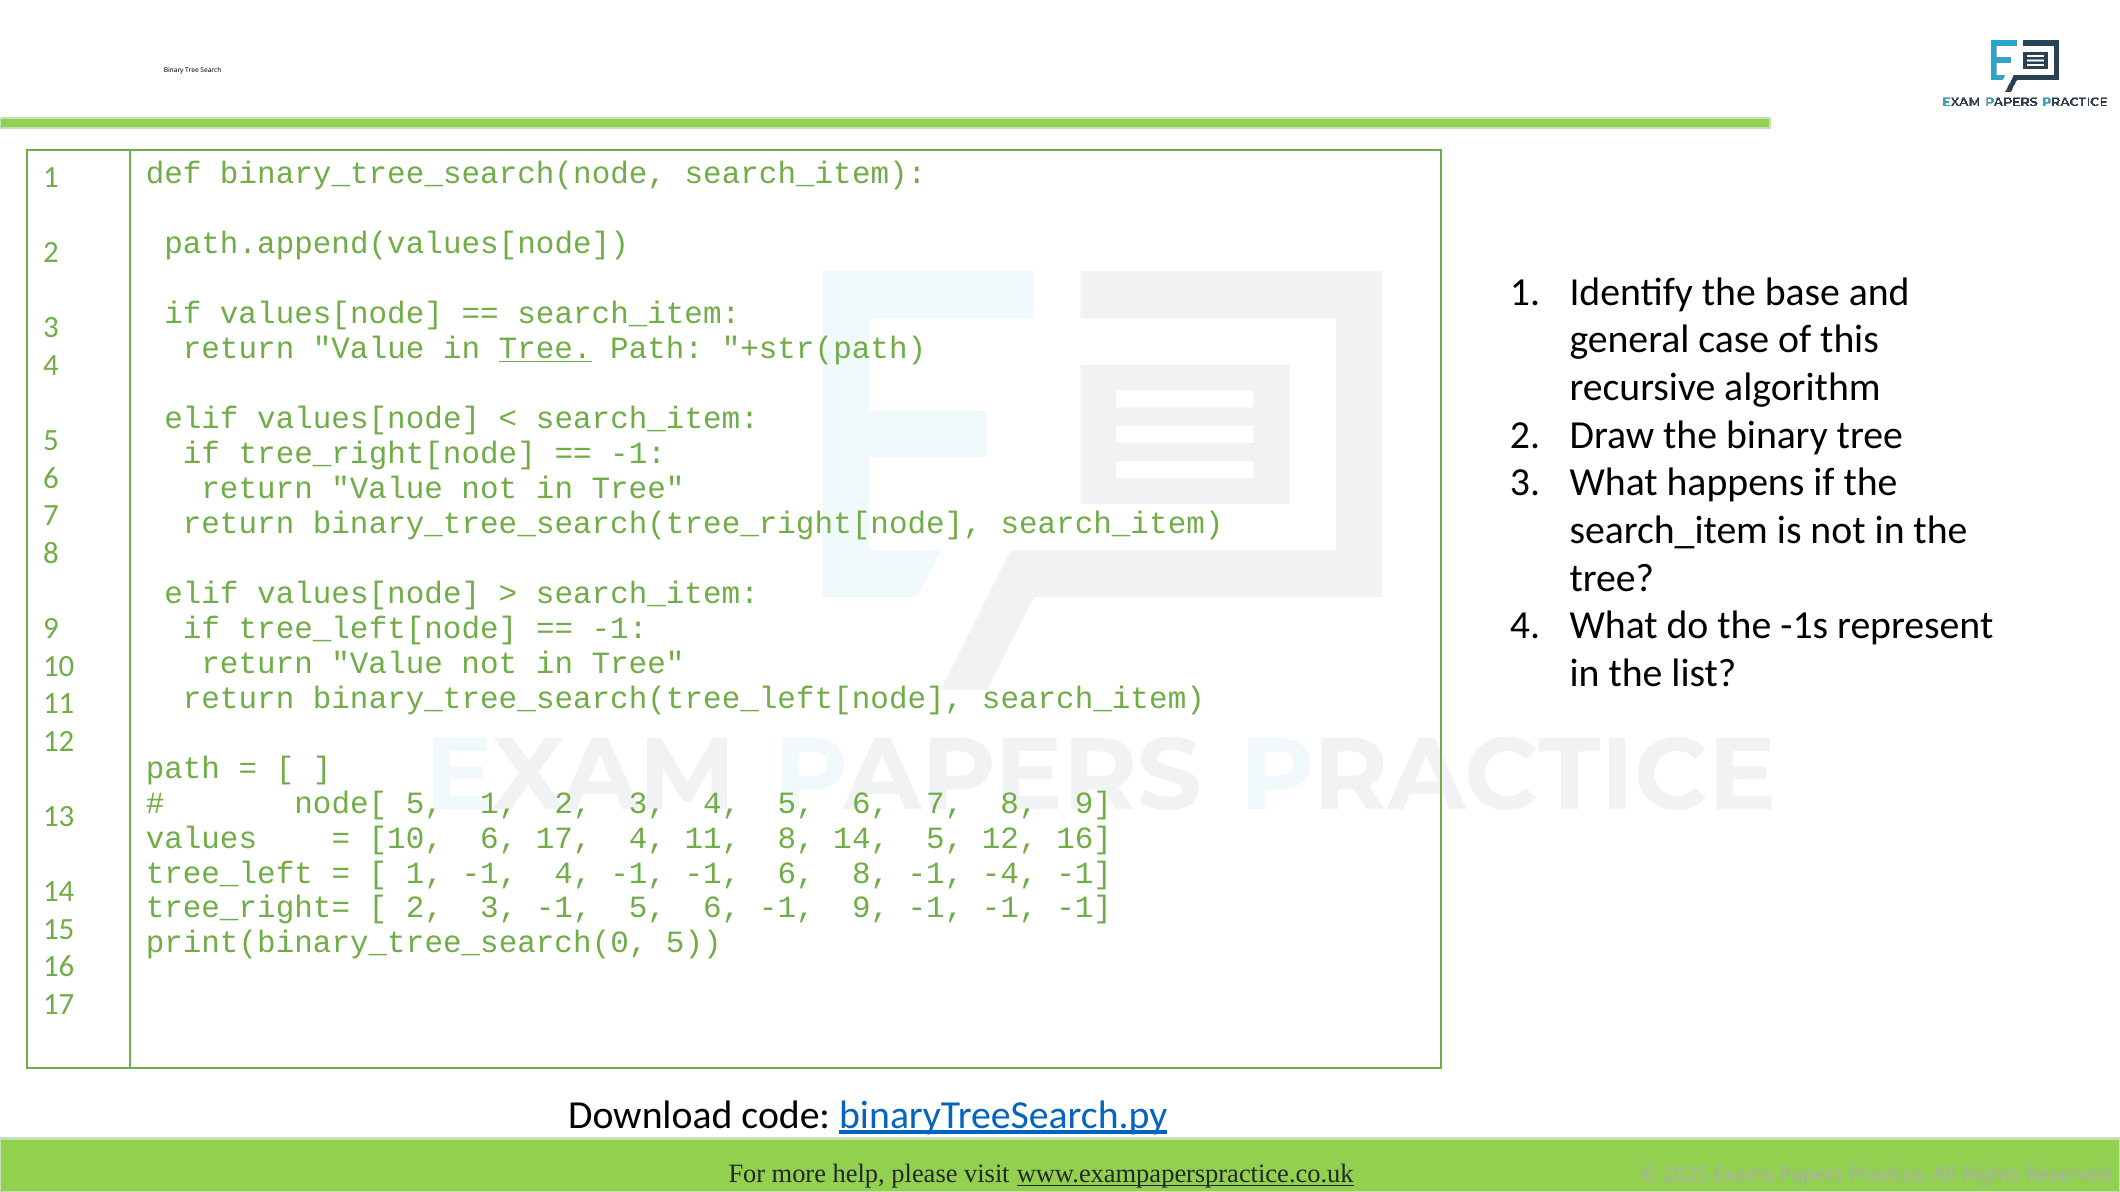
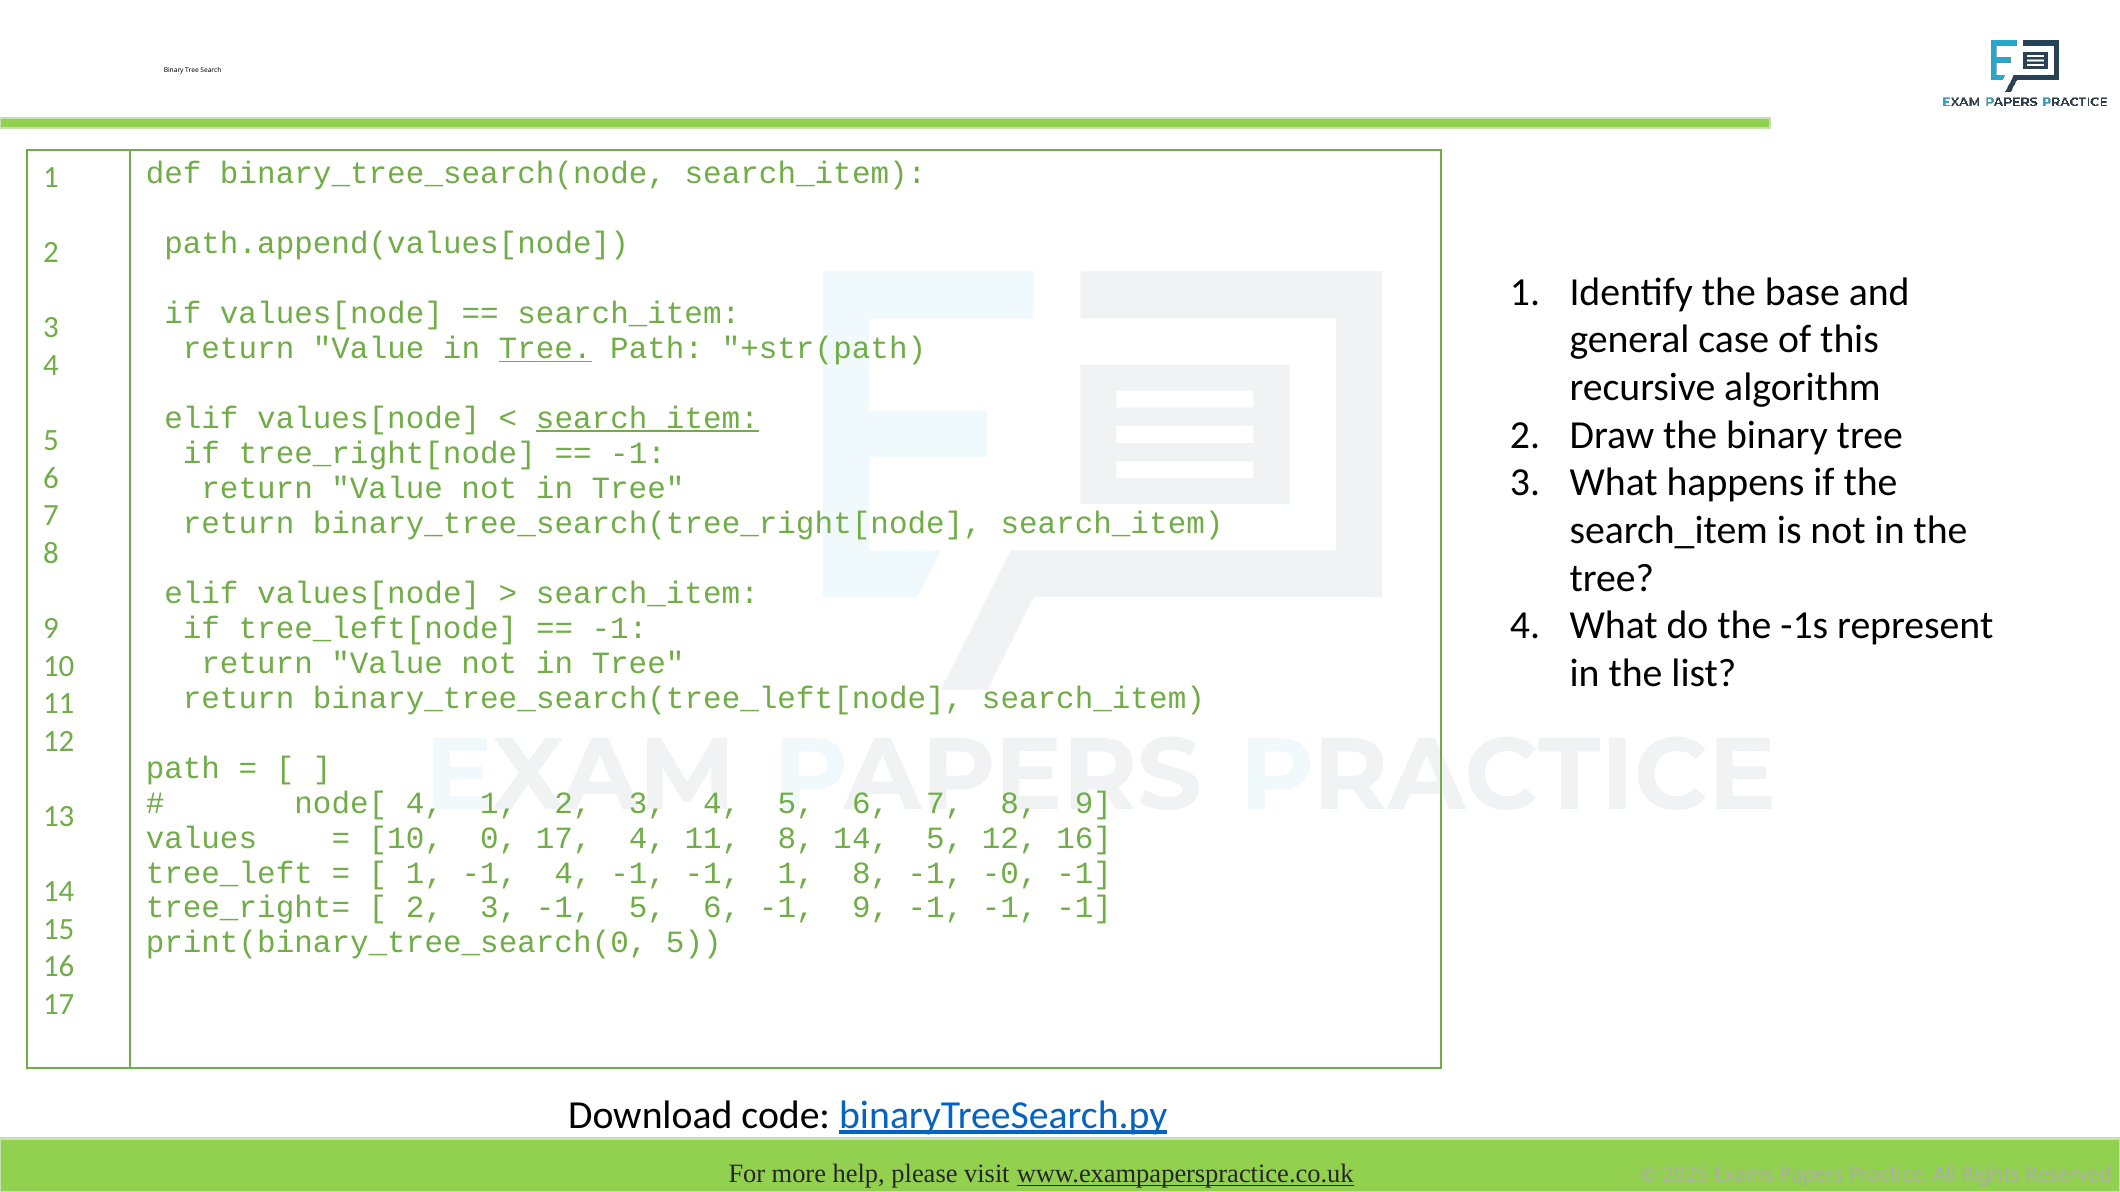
search_item underline: none -> present (647, 418)
node[ 5: 5 -> 4 (424, 803)
10 6: 6 -> 0 (499, 838)
-1 6: 6 -> 1 (796, 873)
-4: -4 -> -0 (1010, 873)
